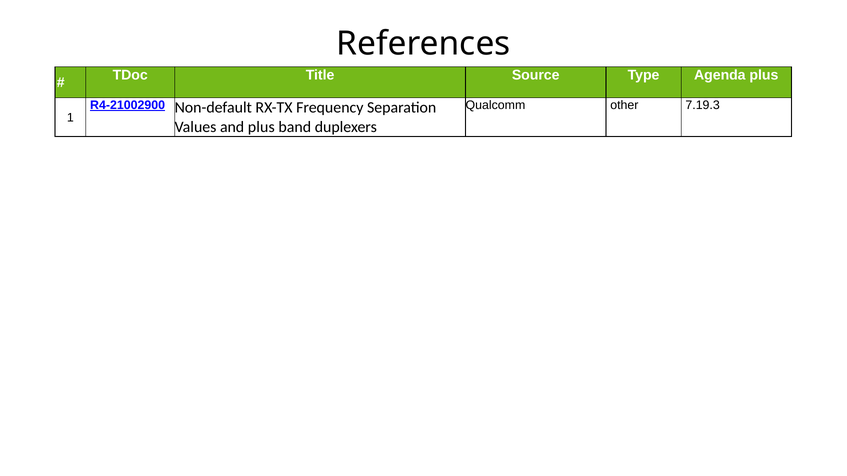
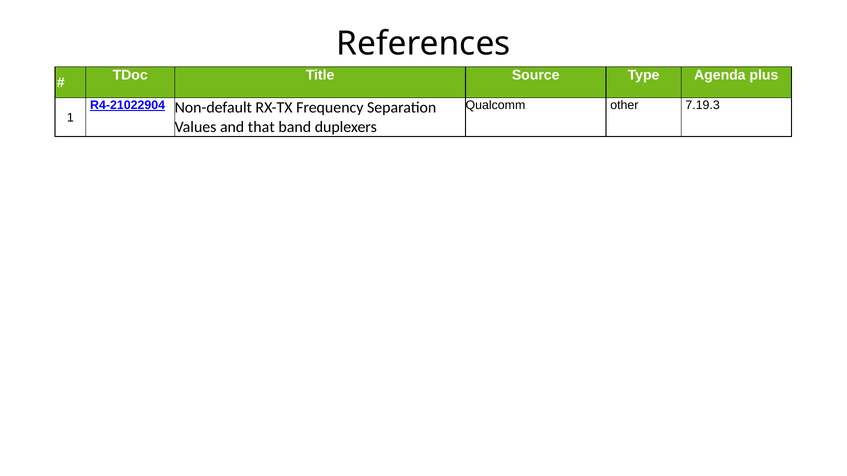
R4-21002900: R4-21002900 -> R4-21022904 (128, 105)
and plus: plus -> that (261, 127)
